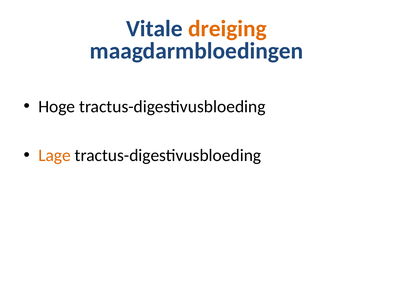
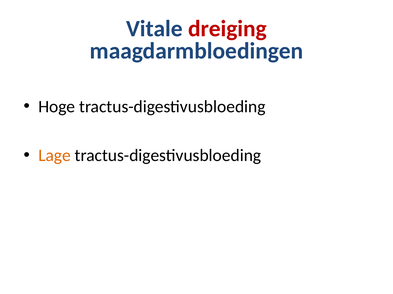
dreiging colour: orange -> red (227, 29)
